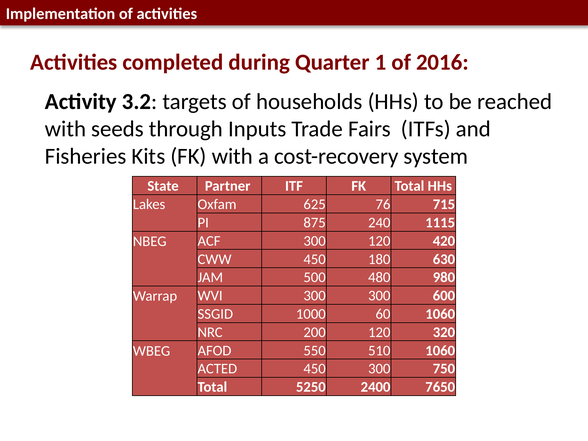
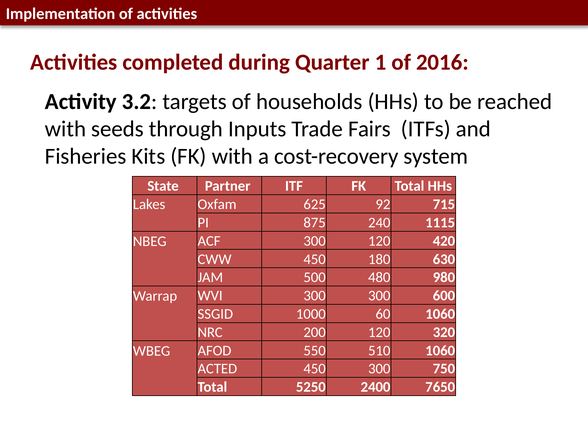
76: 76 -> 92 (383, 204)
